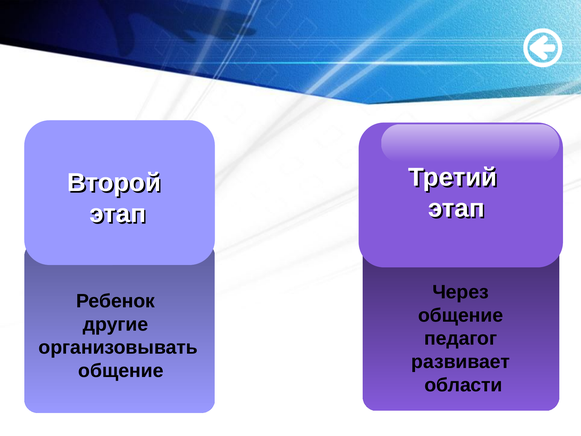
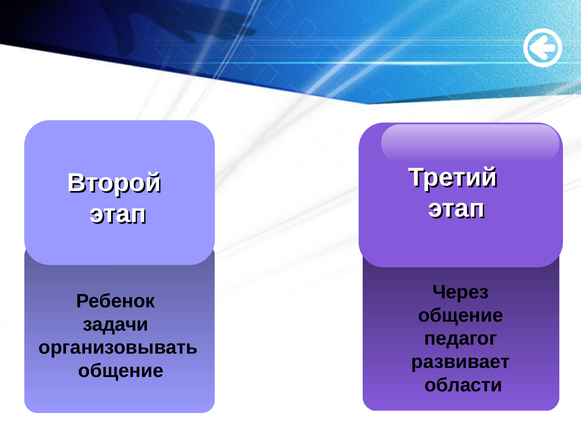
другие: другие -> задачи (116, 324)
